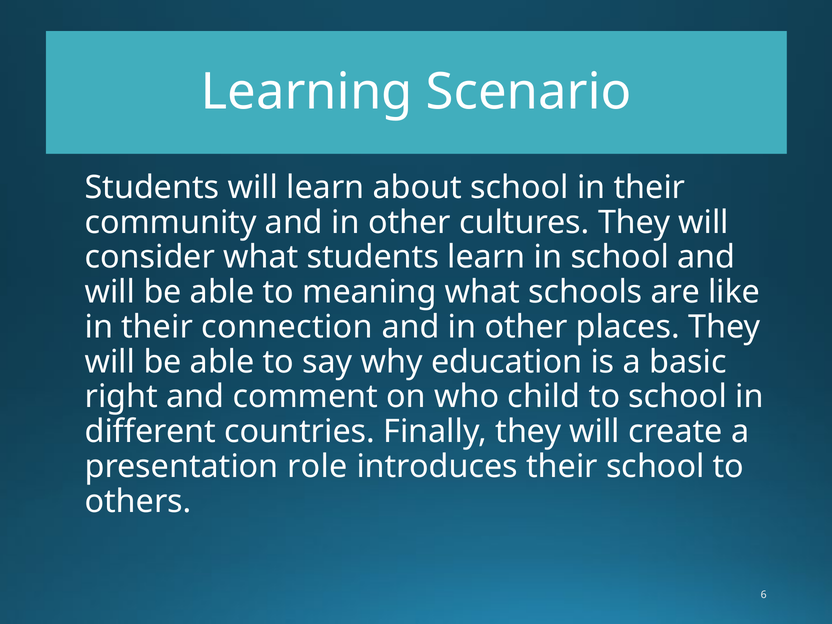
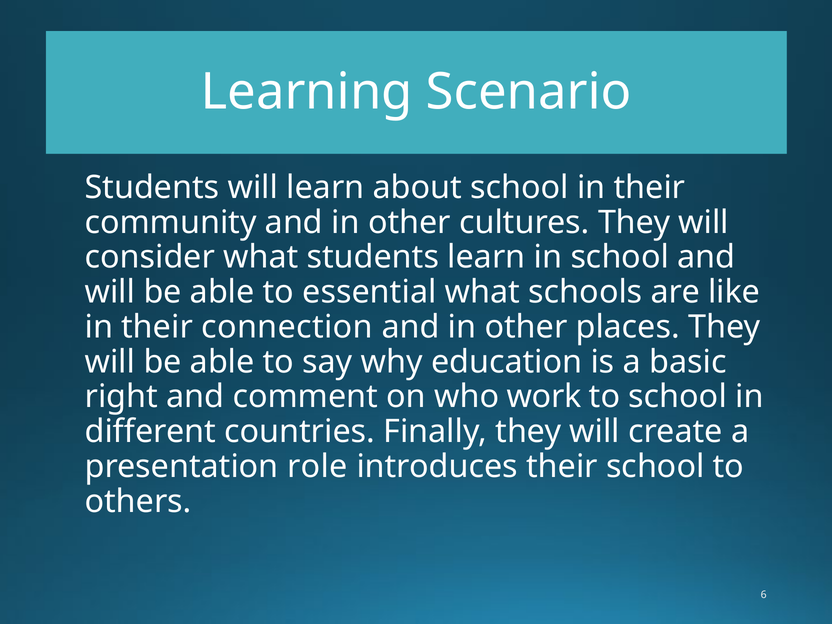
meaning: meaning -> essential (369, 292)
child: child -> work (544, 397)
